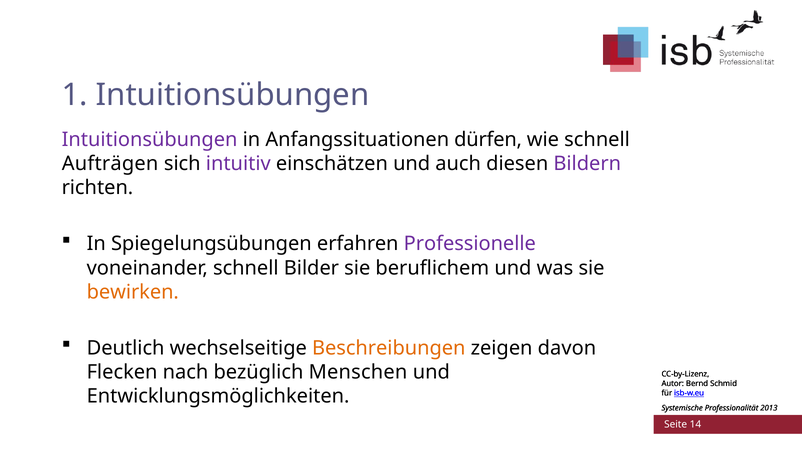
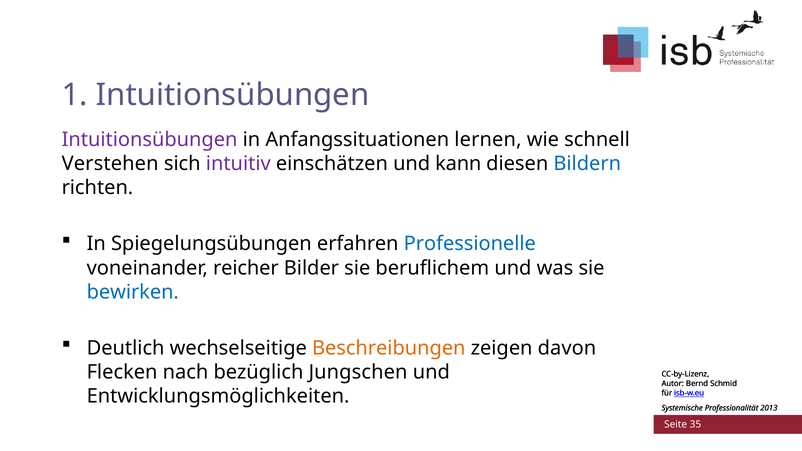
dürfen: dürfen -> lernen (488, 140)
Aufträgen: Aufträgen -> Verstehen (110, 164)
auch: auch -> kann (458, 164)
Bildern colour: purple -> blue (587, 164)
Professionelle colour: purple -> blue (470, 244)
voneinander schnell: schnell -> reicher (246, 268)
bewirken colour: orange -> blue (133, 292)
Menschen: Menschen -> Jungschen (358, 372)
14: 14 -> 35 (695, 424)
